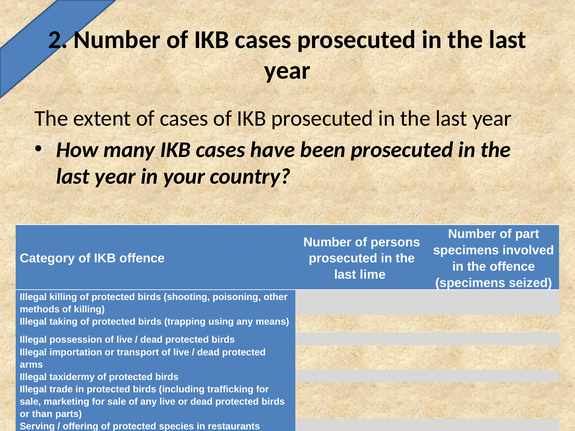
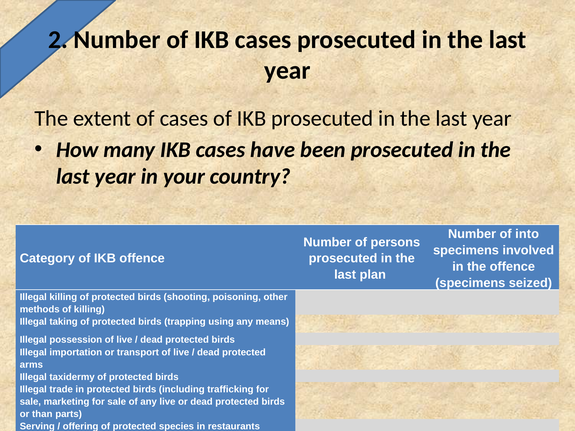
part: part -> into (527, 234)
lime: lime -> plan (373, 275)
